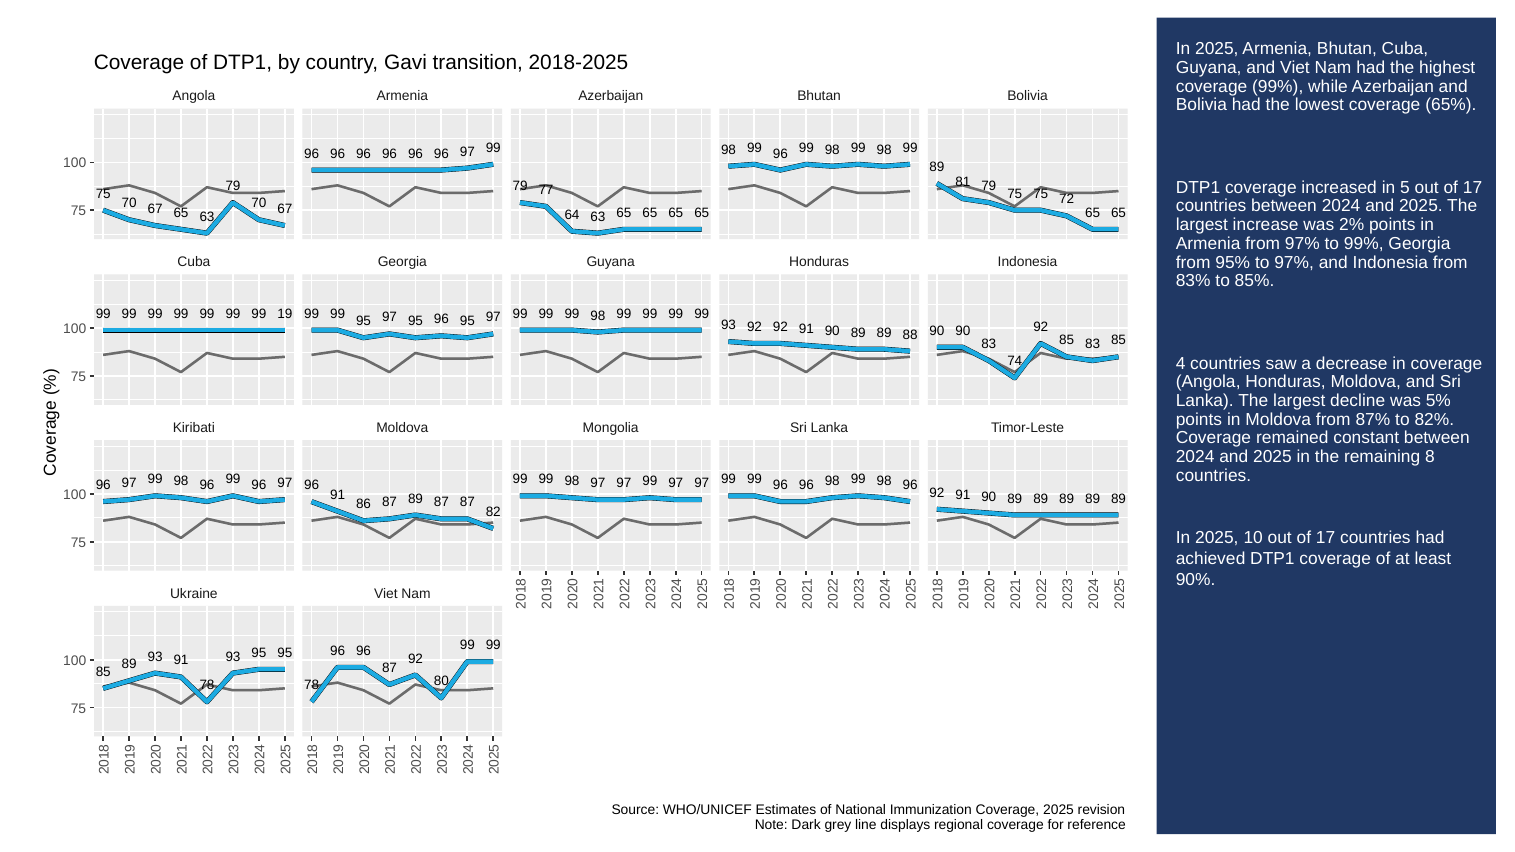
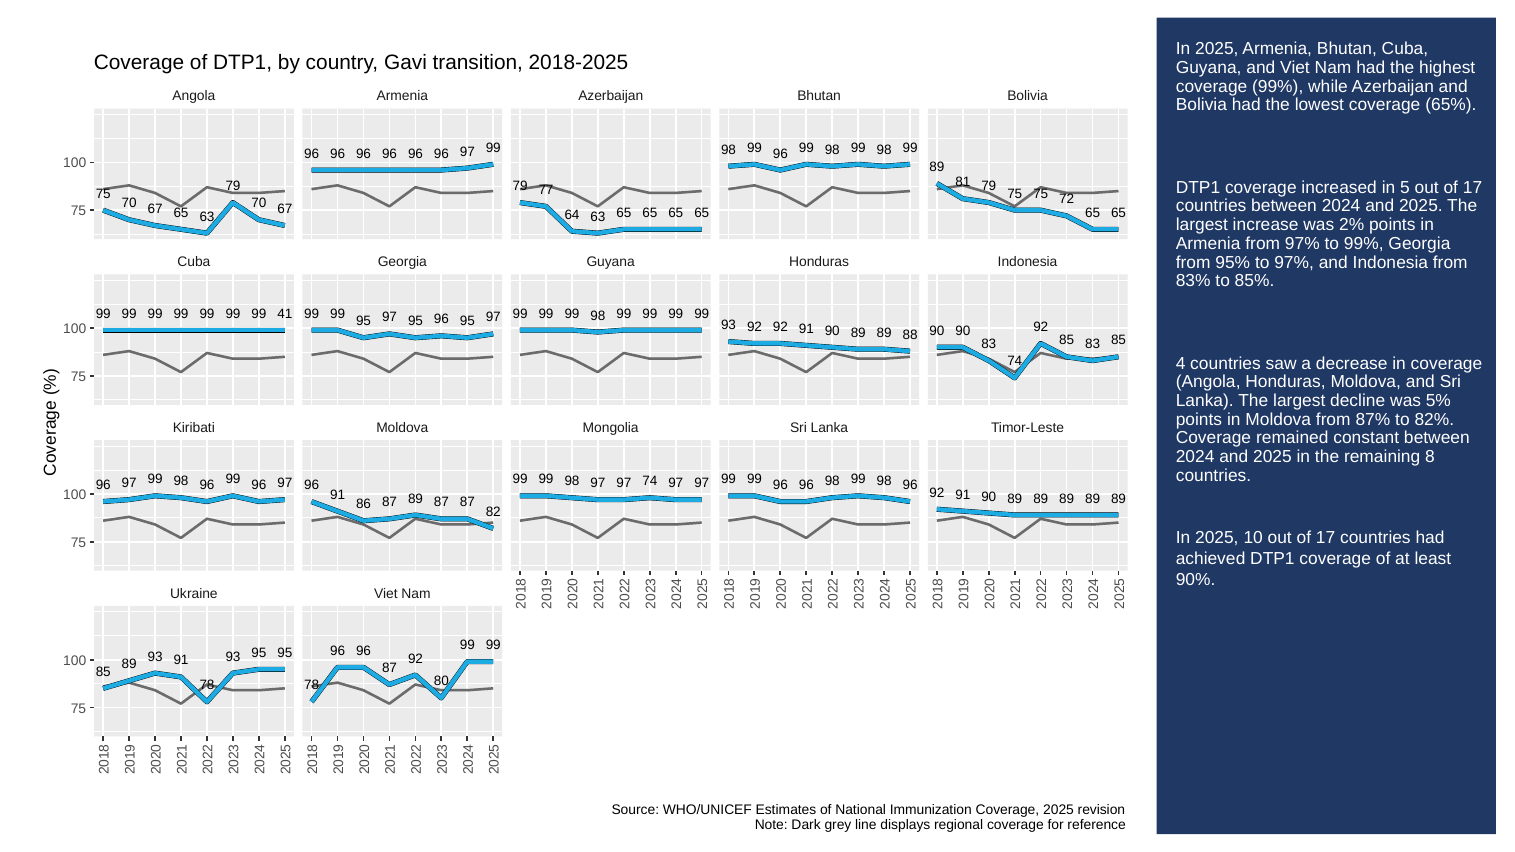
19: 19 -> 41 (285, 314)
97 97 99: 99 -> 74 (650, 481)
